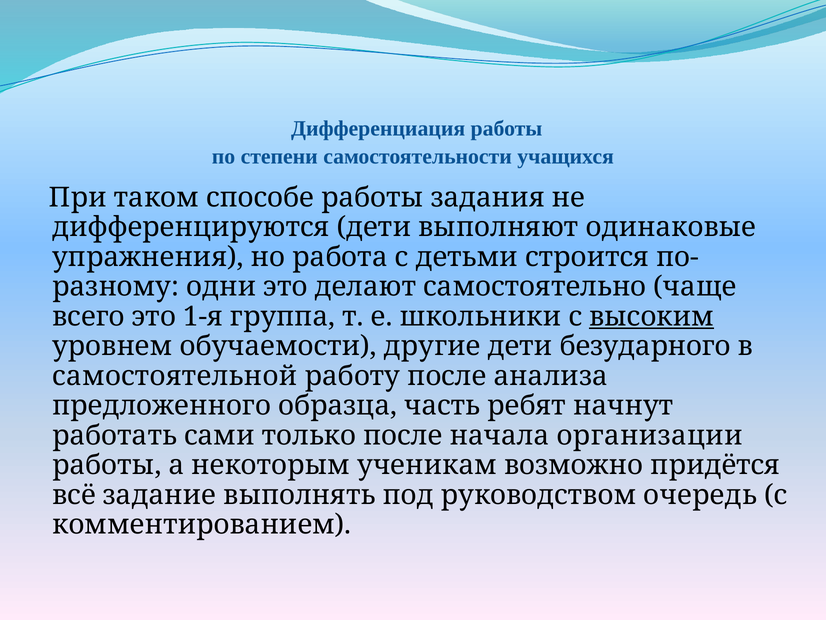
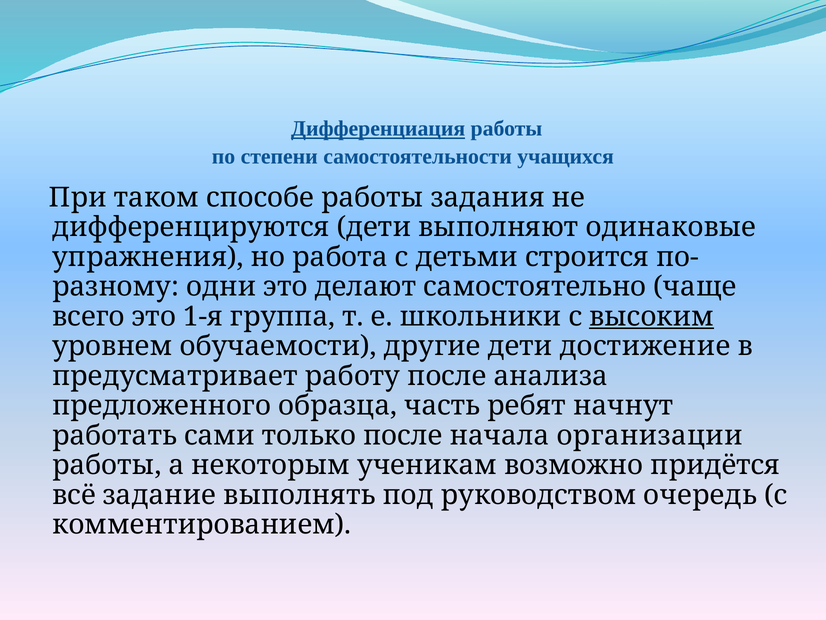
Дифференциация underline: none -> present (378, 129)
безударного: безударного -> достижение (645, 346)
самостоятельной: самостоятельной -> предусматривает (175, 376)
